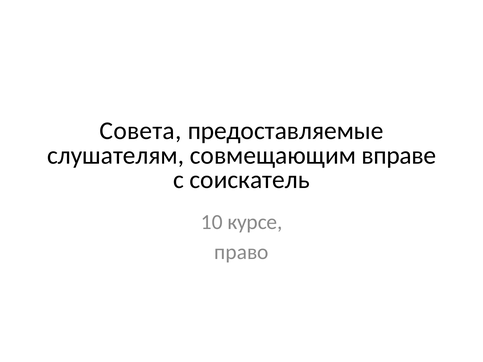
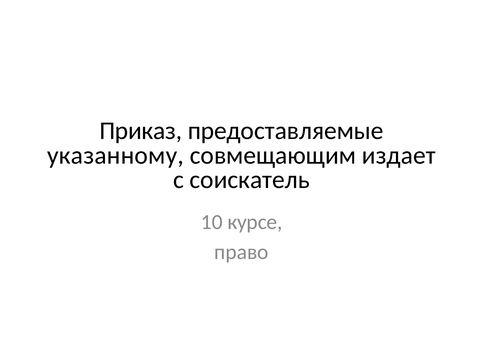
Совета: Совета -> Приказ (141, 131)
слушателям: слушателям -> указанному (115, 155)
вправе: вправе -> издает (399, 155)
